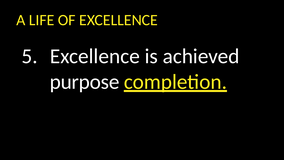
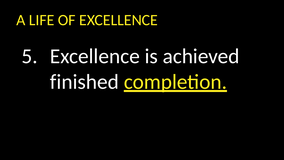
purpose: purpose -> finished (84, 82)
